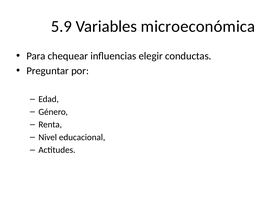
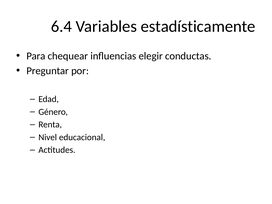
5.9: 5.9 -> 6.4 (61, 26)
microeconómica: microeconómica -> estadísticamente (198, 26)
